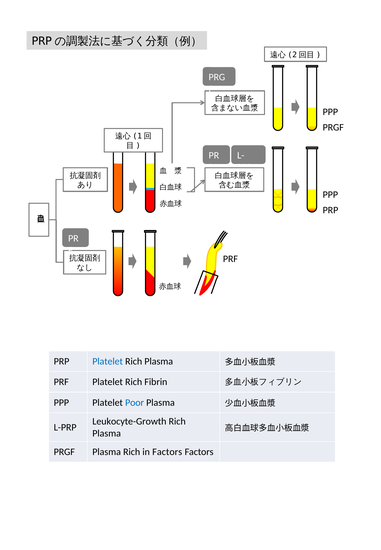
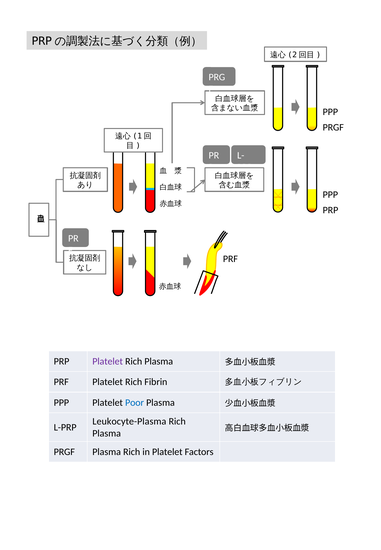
Platelet colour: blue -> purple (108, 362)
Leukocyte-Growth: Leukocyte-Growth -> Leukocyte-Plasma (129, 422)
in Factors: Factors -> Platelet (167, 452)
